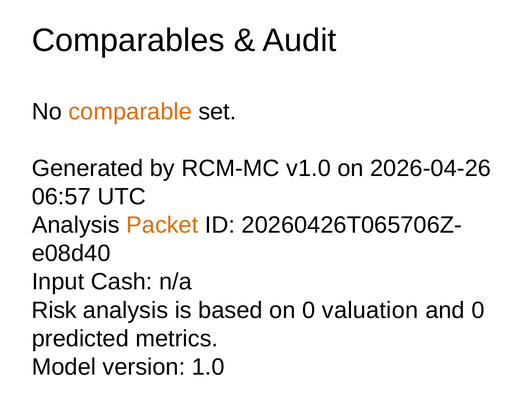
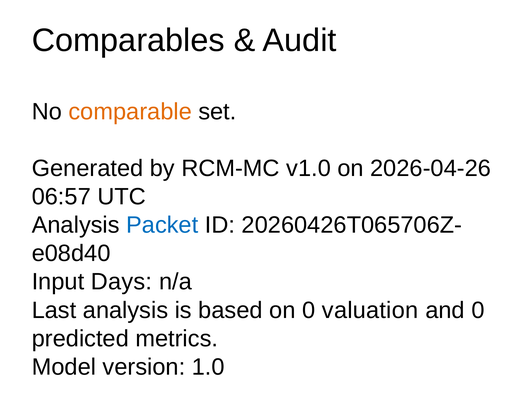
Packet colour: orange -> blue (162, 225)
Cash: Cash -> Days (122, 281)
Risk: Risk -> Last (54, 310)
